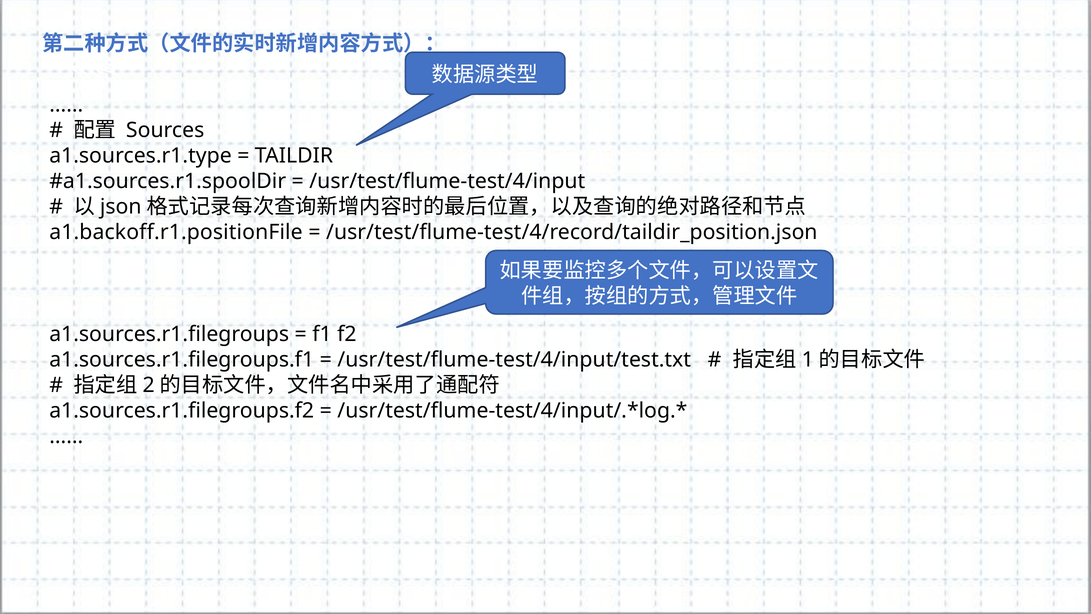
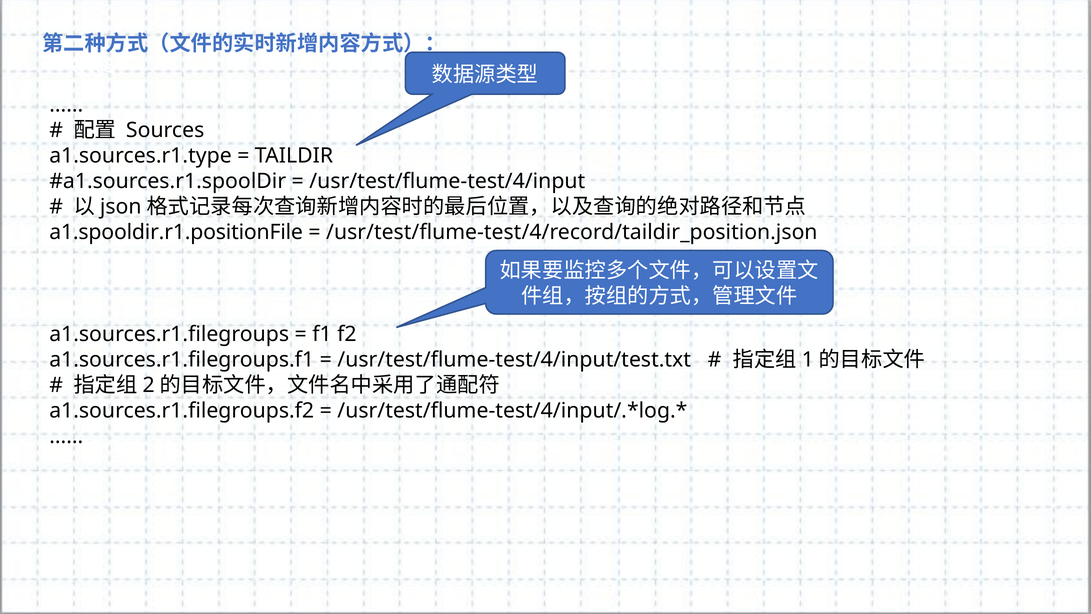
a1.backoff.r1.positionFile: a1.backoff.r1.positionFile -> a1.spooldir.r1.positionFile (176, 232)
